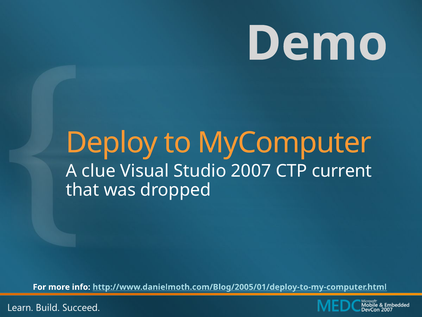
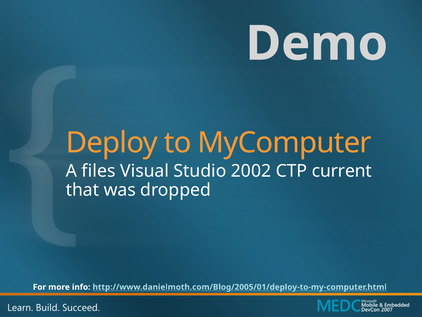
clue: clue -> files (99, 171)
2007: 2007 -> 2002 (251, 171)
